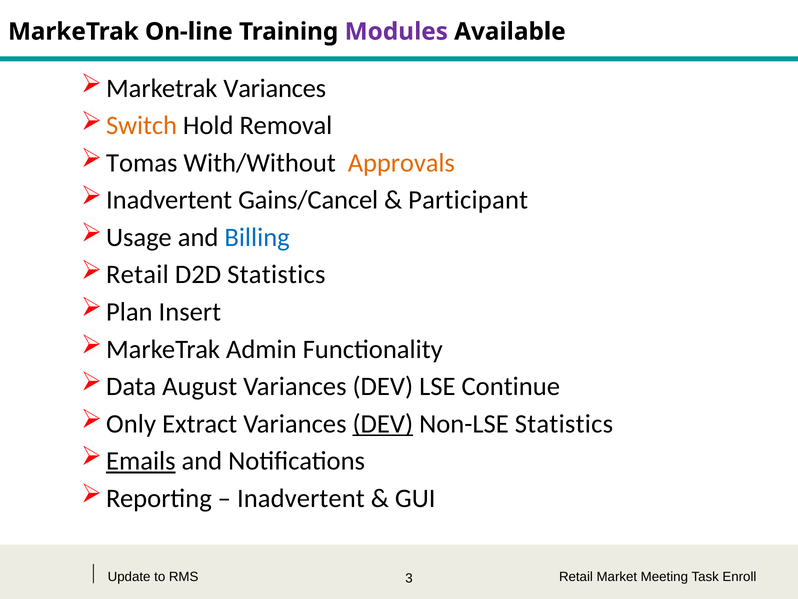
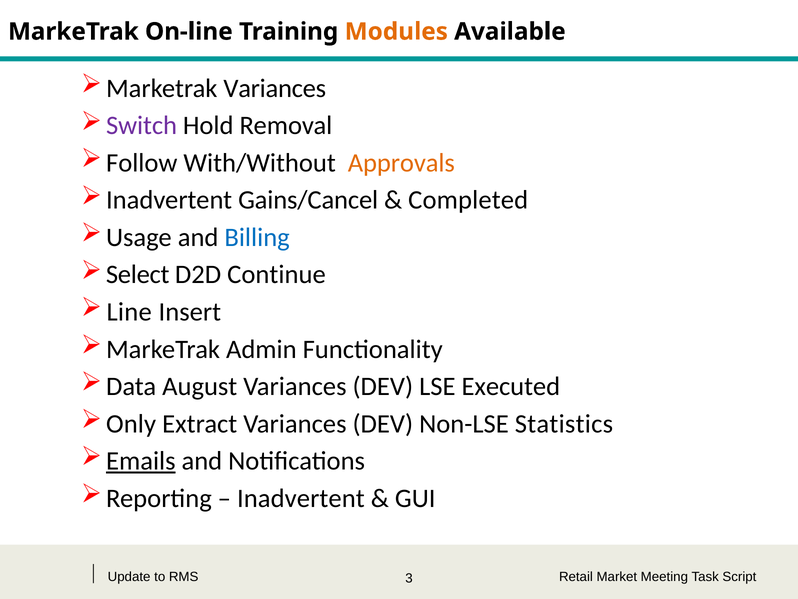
Modules colour: purple -> orange (396, 32)
Switch colour: orange -> purple (142, 126)
Tomas: Tomas -> Follow (142, 163)
Participant: Participant -> Completed (468, 200)
Retail: Retail -> Select (138, 274)
D2D Statistics: Statistics -> Continue (276, 274)
Plan: Plan -> Line (129, 312)
Continue: Continue -> Executed (511, 386)
DEV underline: present -> none (383, 423)
Enroll: Enroll -> Script (739, 576)
